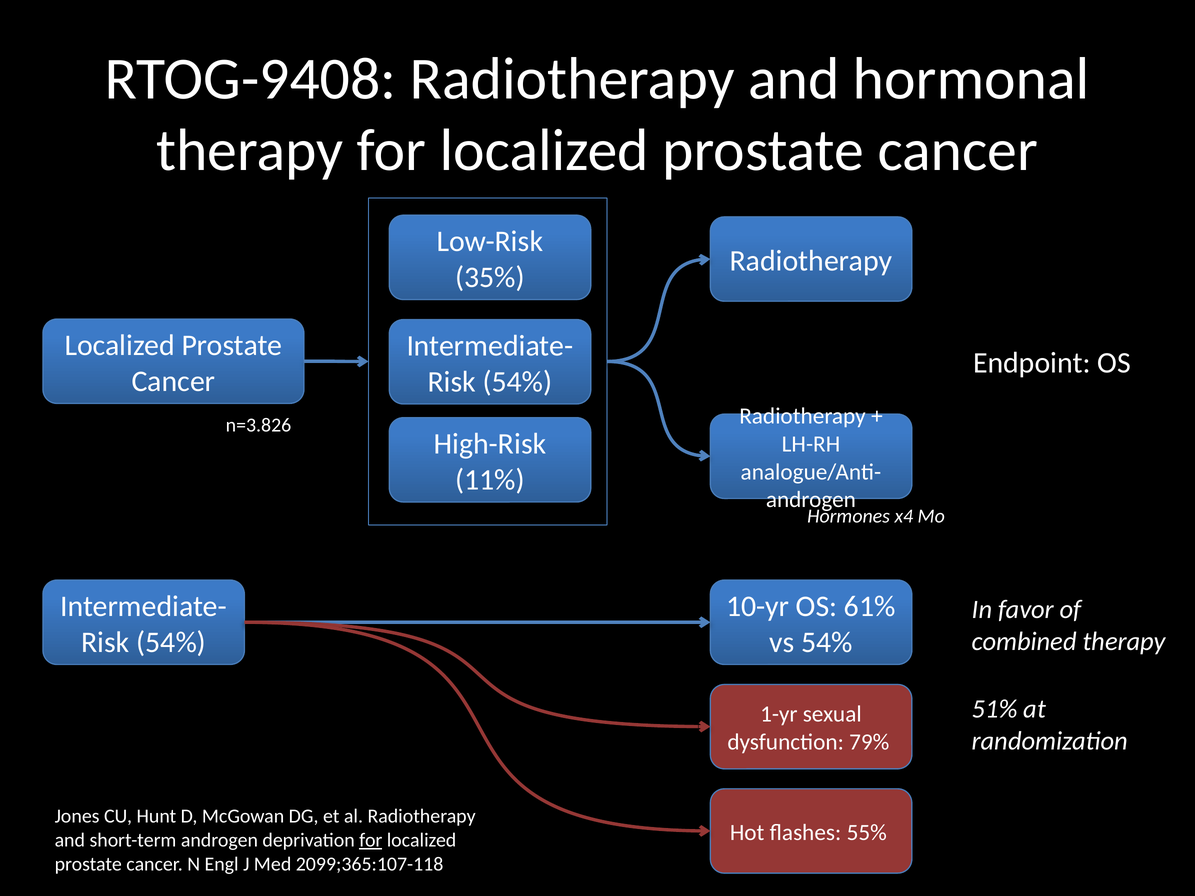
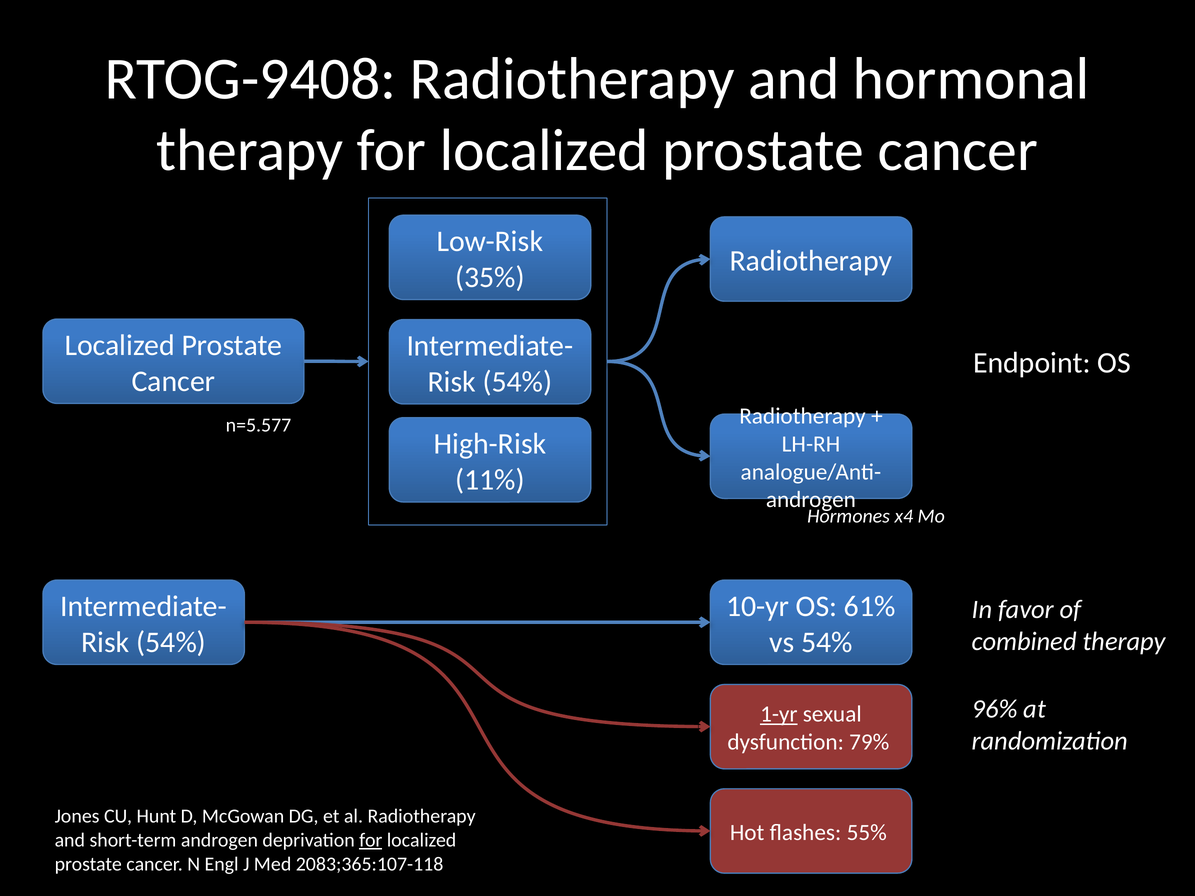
n=3.826: n=3.826 -> n=5.577 (259, 425)
51%: 51% -> 96% (995, 709)
1-yr underline: none -> present (779, 715)
2099;365:107-118: 2099;365:107-118 -> 2083;365:107-118 (370, 864)
